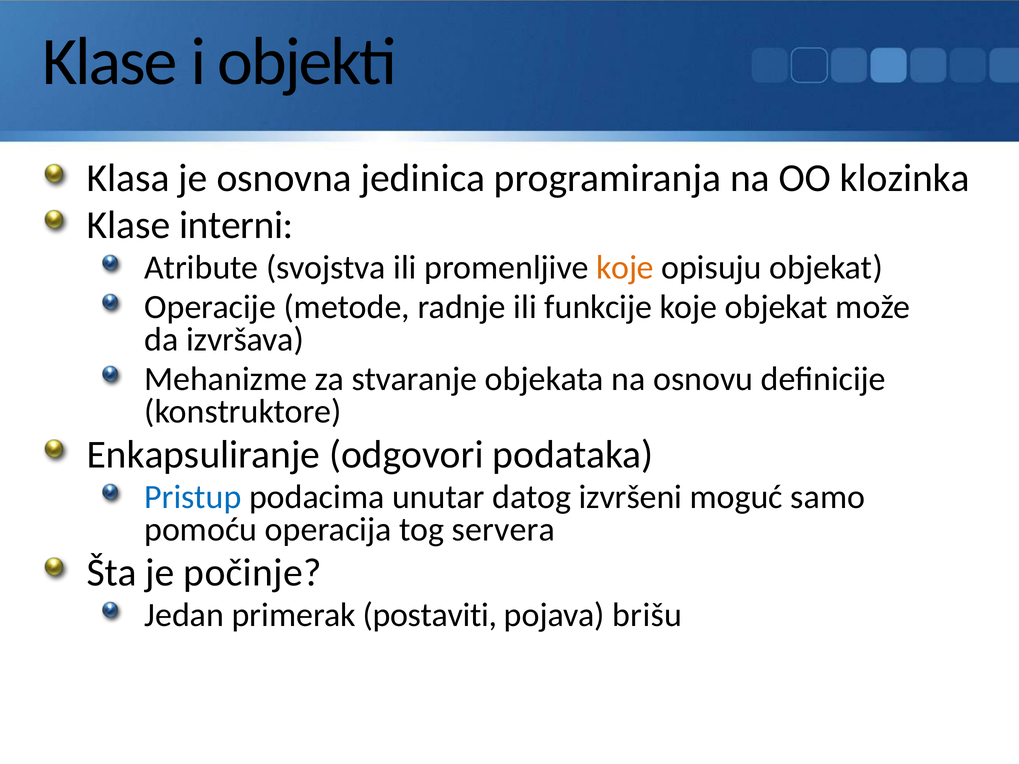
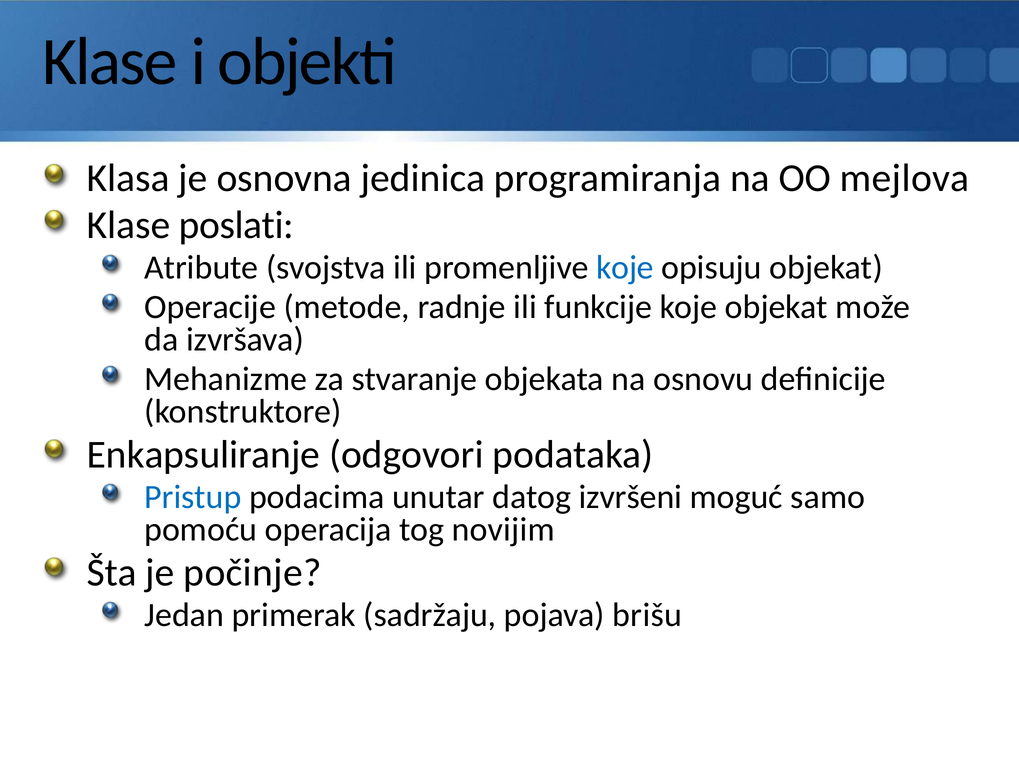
klozinka: klozinka -> mejlova (905, 178)
interni: interni -> poslati (236, 225)
koje colour: orange -> blue (625, 268)
servera: servera -> novijim (503, 530)
postaviti: postaviti -> sadržaju (430, 615)
